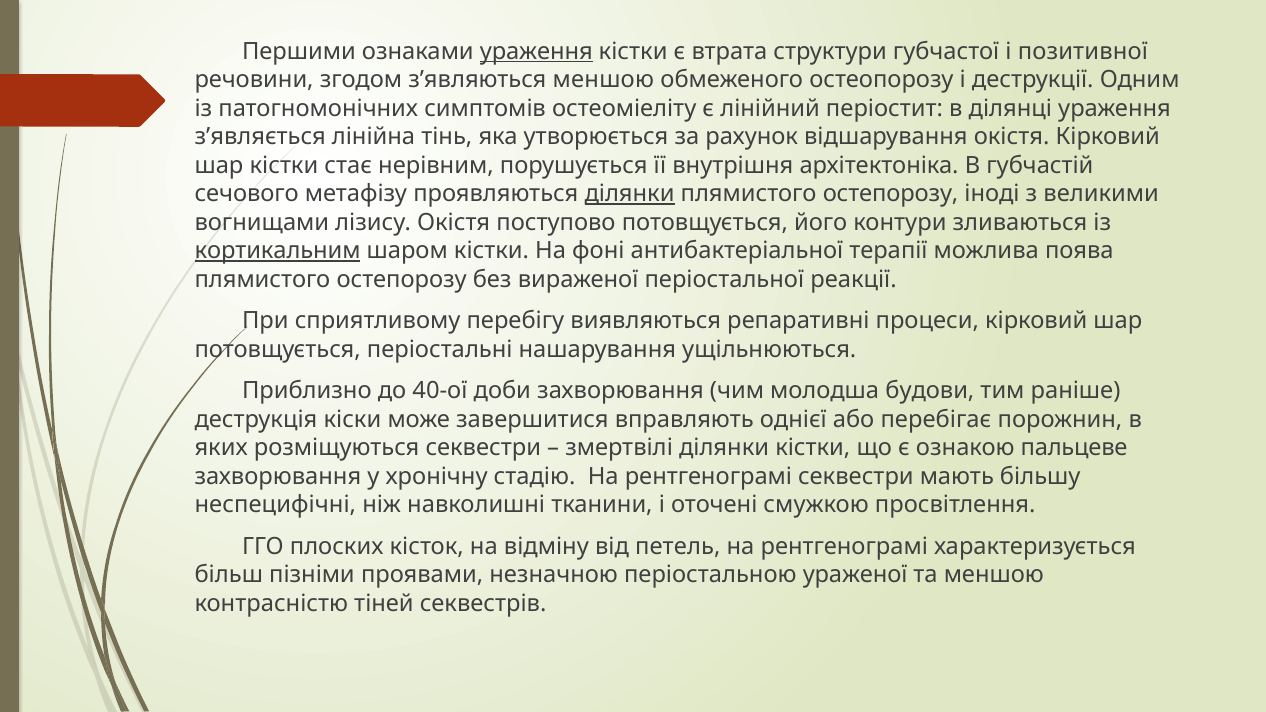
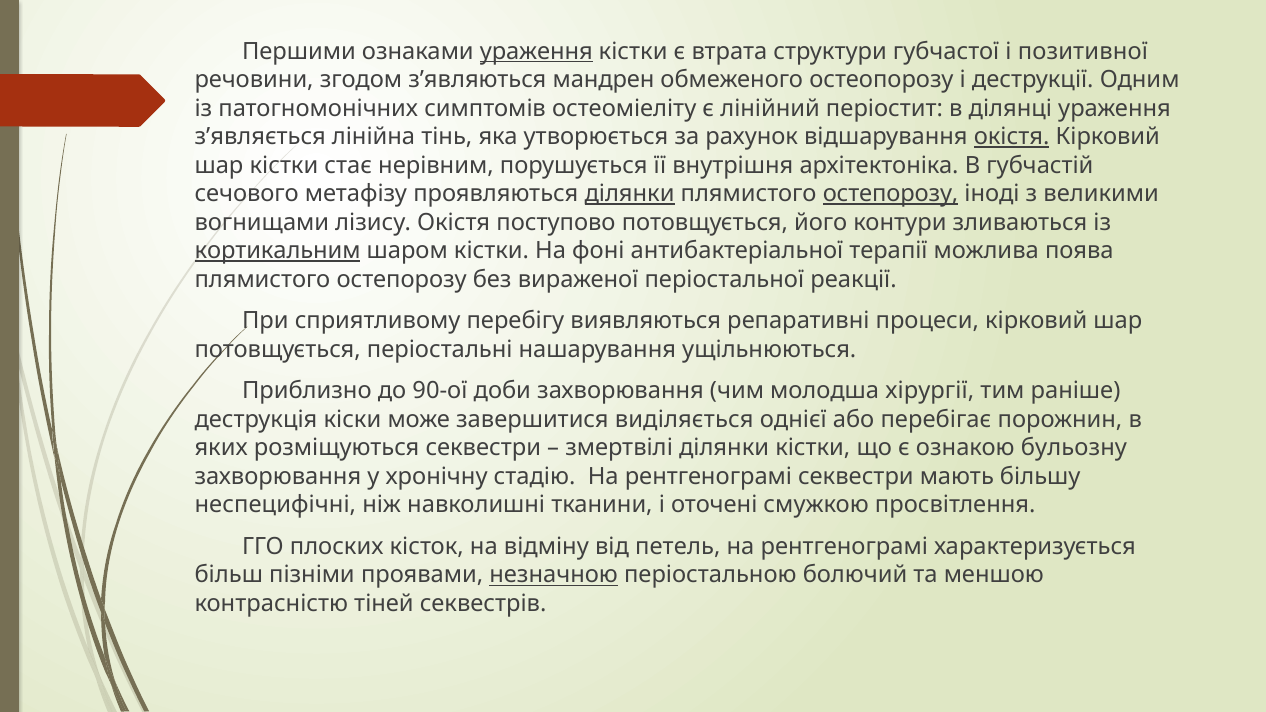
з’являються меншою: меншою -> мандрен (604, 80)
окістя underline: none -> present (1012, 137)
остепорозу underline: none -> present (891, 194)
40-ої: 40-ої -> 90-ої (440, 391)
будови: будови -> хірургії (930, 391)
вправляють: вправляють -> виділяється (684, 420)
пальцеве: пальцеве -> бульозну (1074, 448)
незначною underline: none -> present (554, 575)
ураженої: ураженої -> болючий (855, 575)
